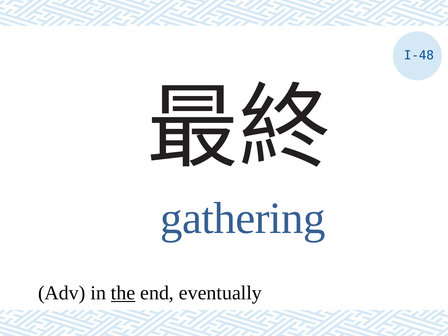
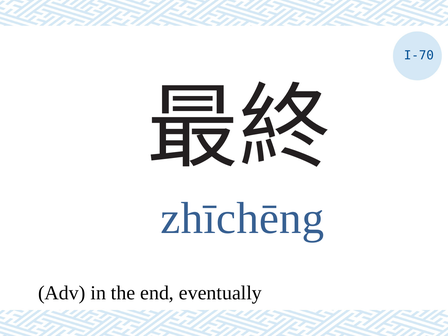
I-48: I-48 -> I-70 (419, 55)
gathering: gathering -> zhīchēng (242, 218)
the underline: present -> none (123, 293)
